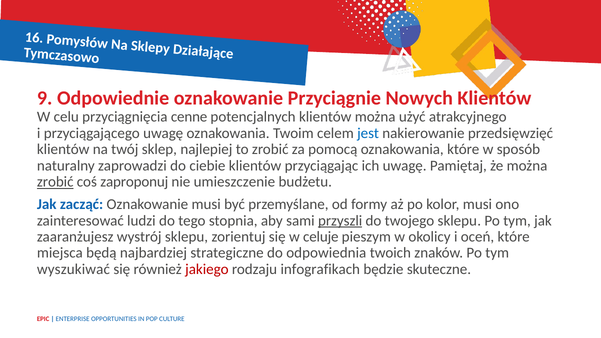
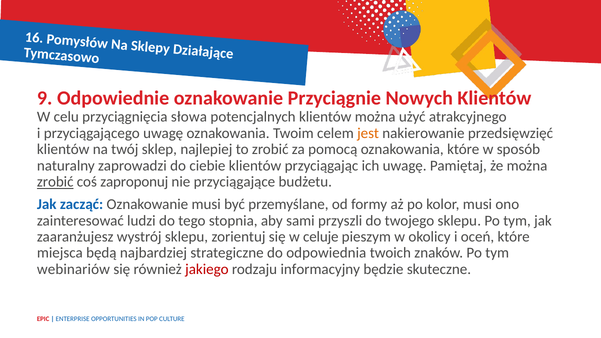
cenne: cenne -> słowa (189, 117)
jest colour: blue -> orange (368, 133)
umieszczenie: umieszczenie -> przyciągające (234, 182)
przyszli underline: present -> none (340, 221)
wyszukiwać: wyszukiwać -> webinariów (73, 269)
infografikach: infografikach -> informacyjny (320, 269)
